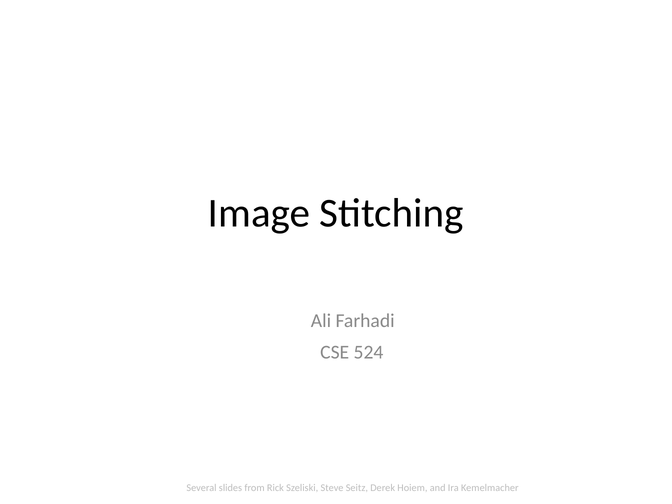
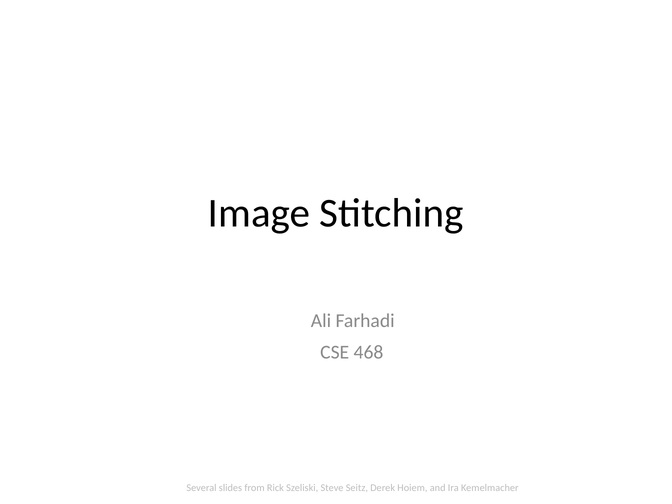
524: 524 -> 468 (368, 352)
